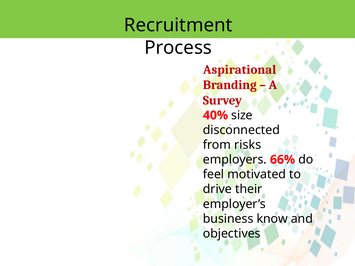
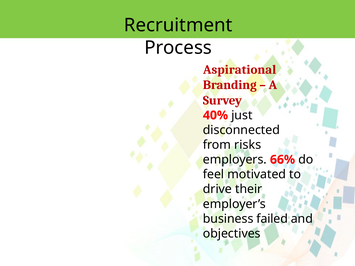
size: size -> just (242, 115)
know: know -> failed (272, 219)
